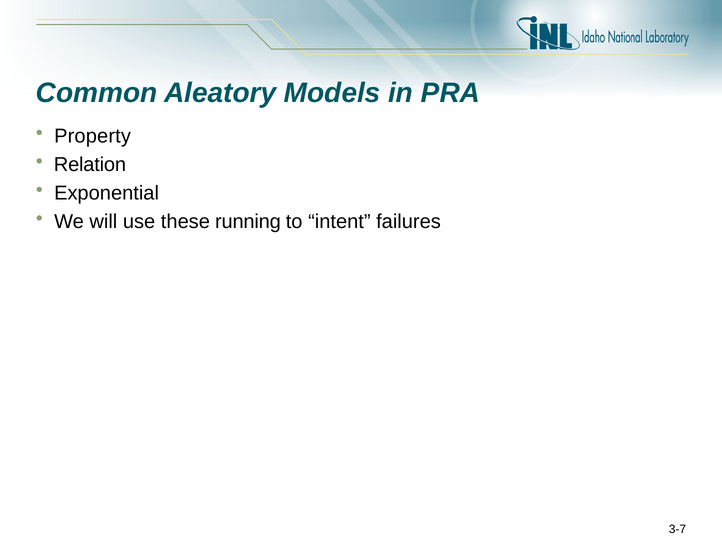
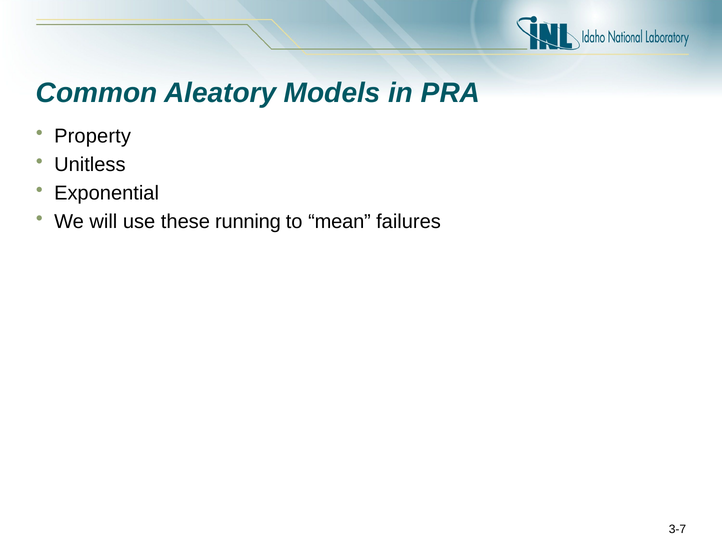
Relation: Relation -> Unitless (90, 164)
intent: intent -> mean (339, 221)
